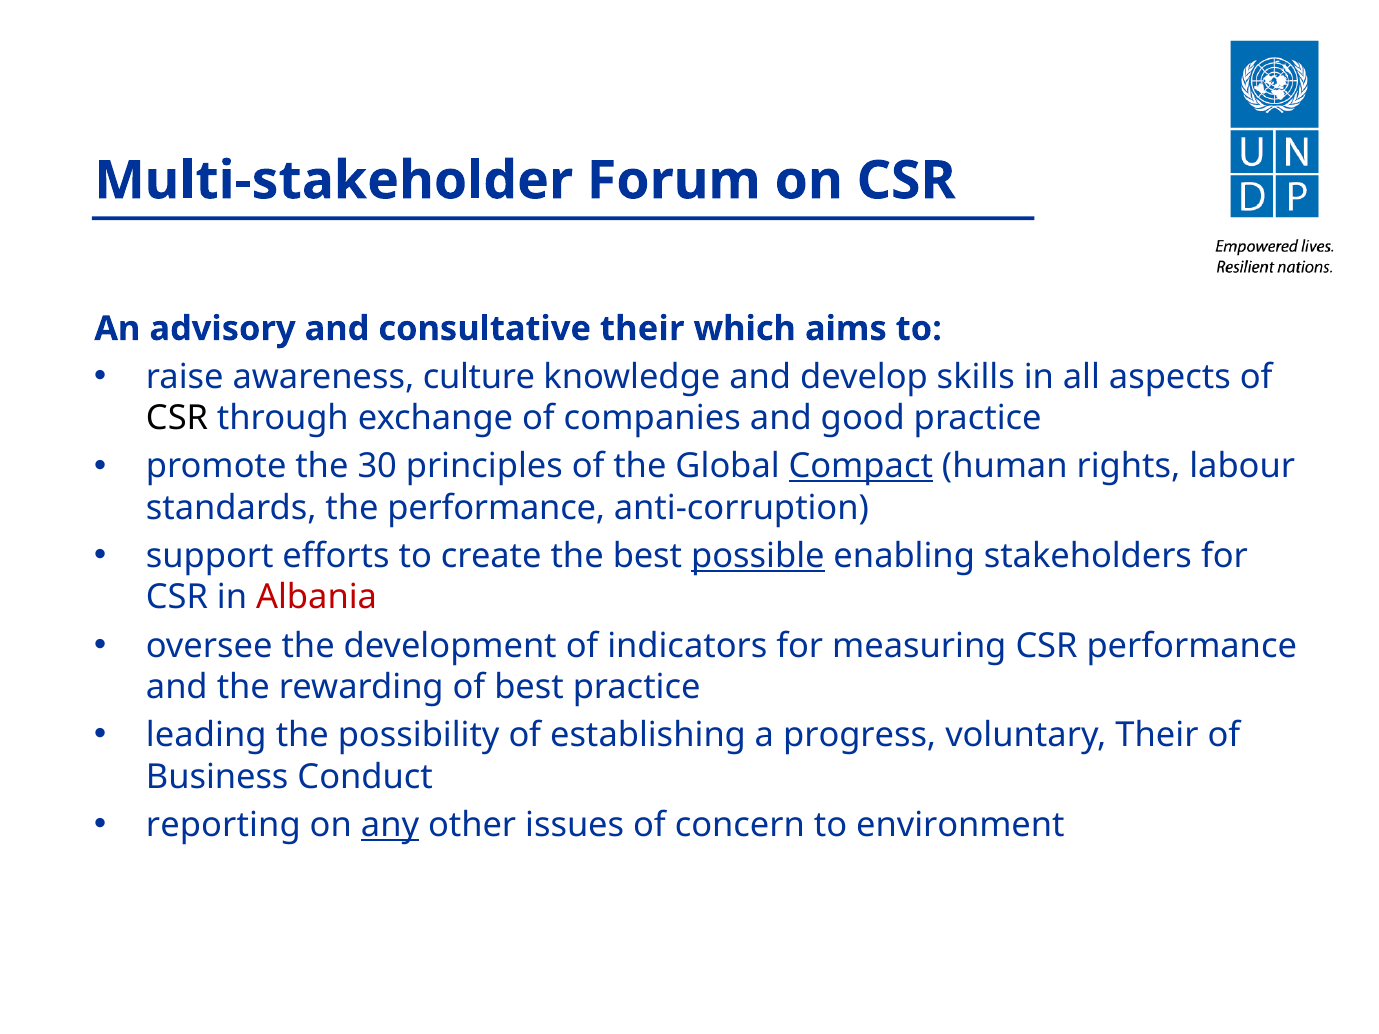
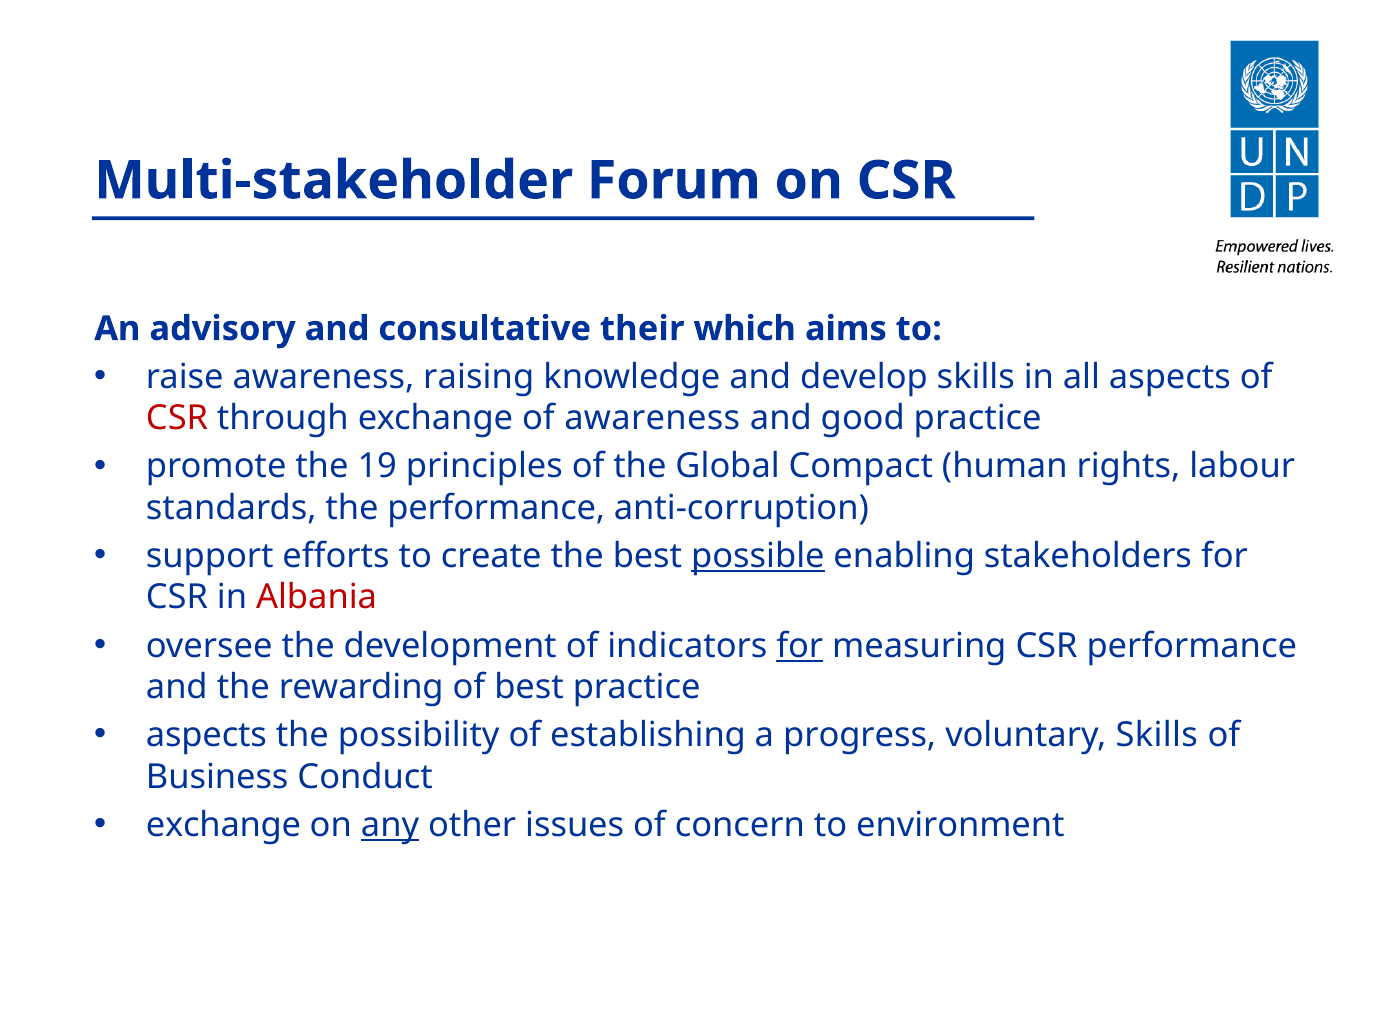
culture: culture -> raising (479, 377)
CSR colour: black -> red (177, 418)
of companies: companies -> awareness (652, 418)
30: 30 -> 19 (377, 467)
Compact underline: present -> none (861, 467)
for underline: none -> present (800, 646)
leading: leading -> aspects (206, 736)
voluntary Their: Their -> Skills (1157, 736)
reporting: reporting -> exchange (224, 825)
